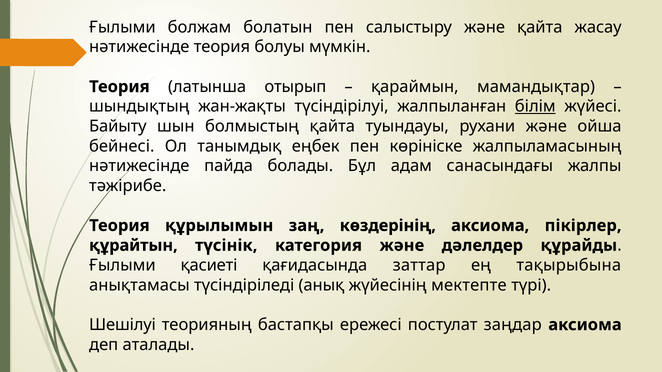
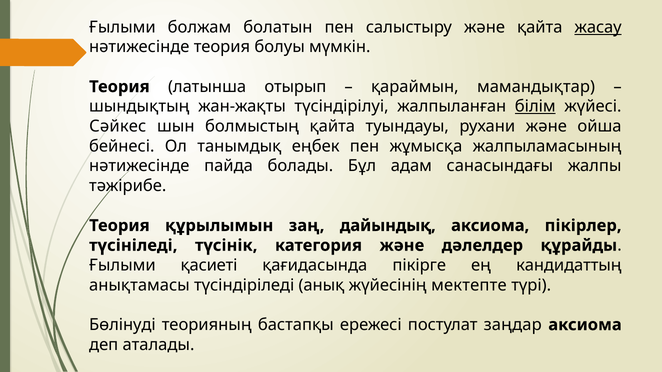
жасау underline: none -> present (598, 27)
Байыту: Байыту -> Сәйкес (118, 126)
көрініске: көрініске -> жұмысқа (426, 146)
көздерінің: көздерінің -> дайындық (388, 226)
құрайтын: құрайтын -> түсініледі (133, 246)
заттар: заттар -> пікірге (419, 265)
тақырыбына: тақырыбына -> кандидаттың (569, 265)
Шешілуі: Шешілуі -> Бөлінуді (122, 325)
